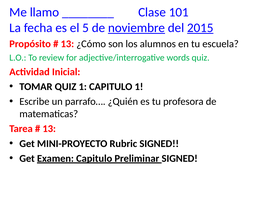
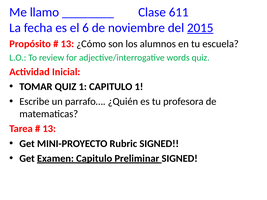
101: 101 -> 611 (179, 12)
5: 5 -> 6 (86, 28)
noviembre underline: present -> none (137, 28)
